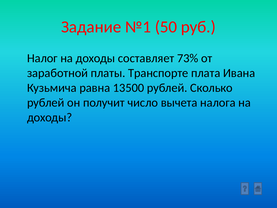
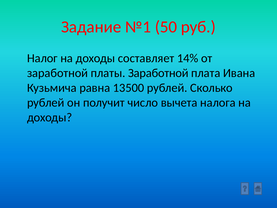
73%: 73% -> 14% (188, 58)
платы Транспорте: Транспорте -> Заработной (158, 73)
